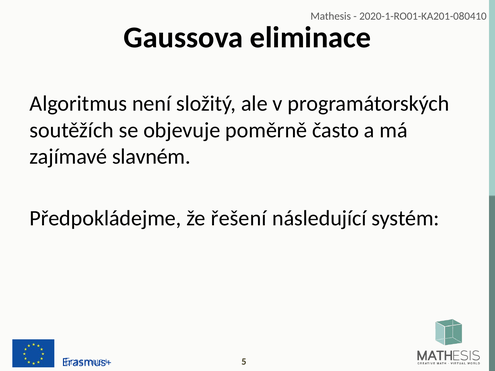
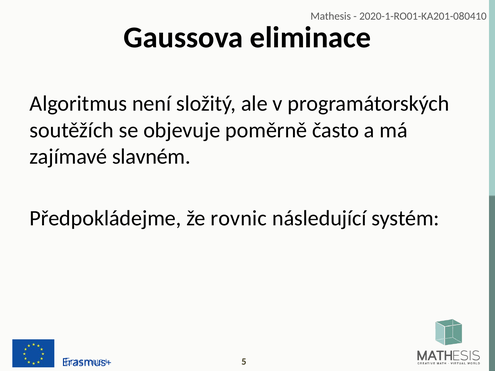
řešení: řešení -> rovnic (239, 218)
